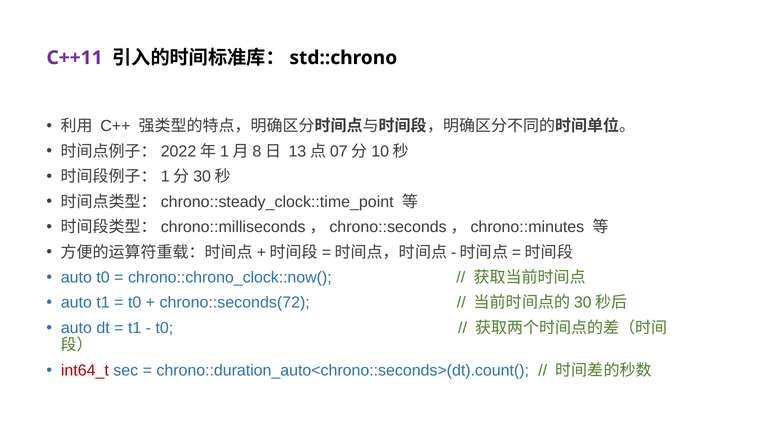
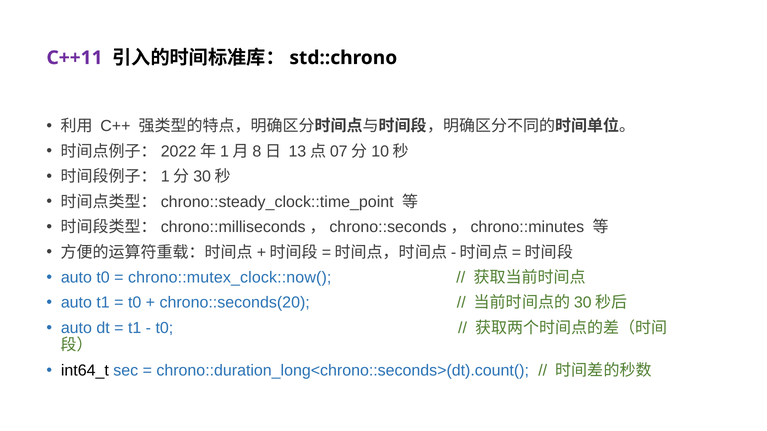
chrono::chrono_clock::now(: chrono::chrono_clock::now( -> chrono::mutex_clock::now( (230, 278)
chrono::seconds(72: chrono::seconds(72 -> chrono::seconds(20 (235, 303)
int64_t colour: red -> black (85, 371)
chrono::duration_auto<chrono::seconds>(dt).count(: chrono::duration_auto<chrono::seconds>(dt).count( -> chrono::duration_long<chrono::seconds>(dt).count( (343, 371)
